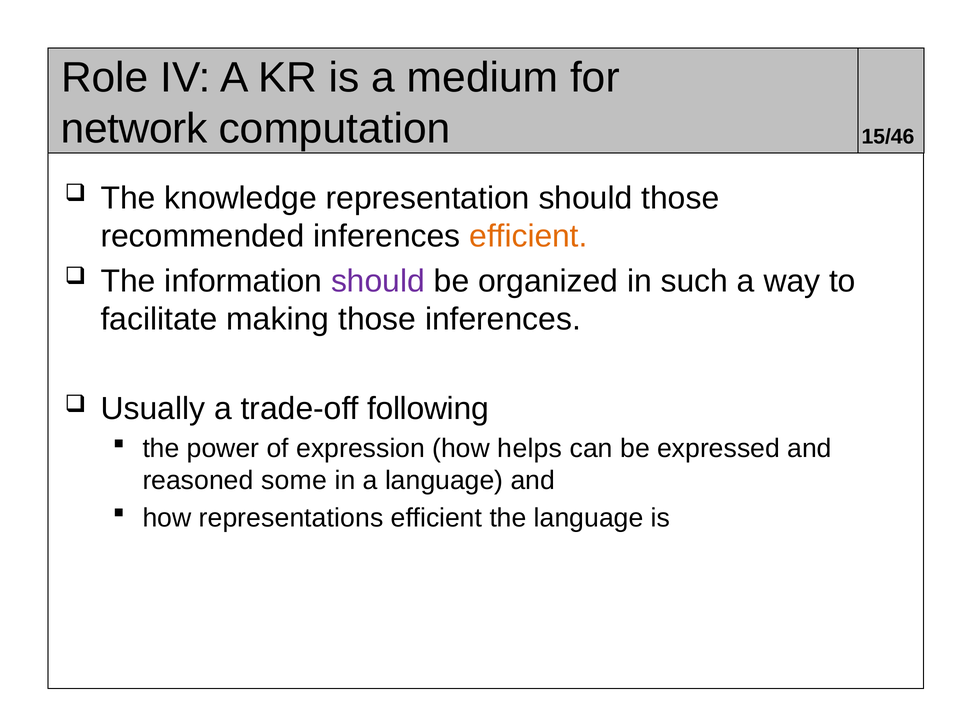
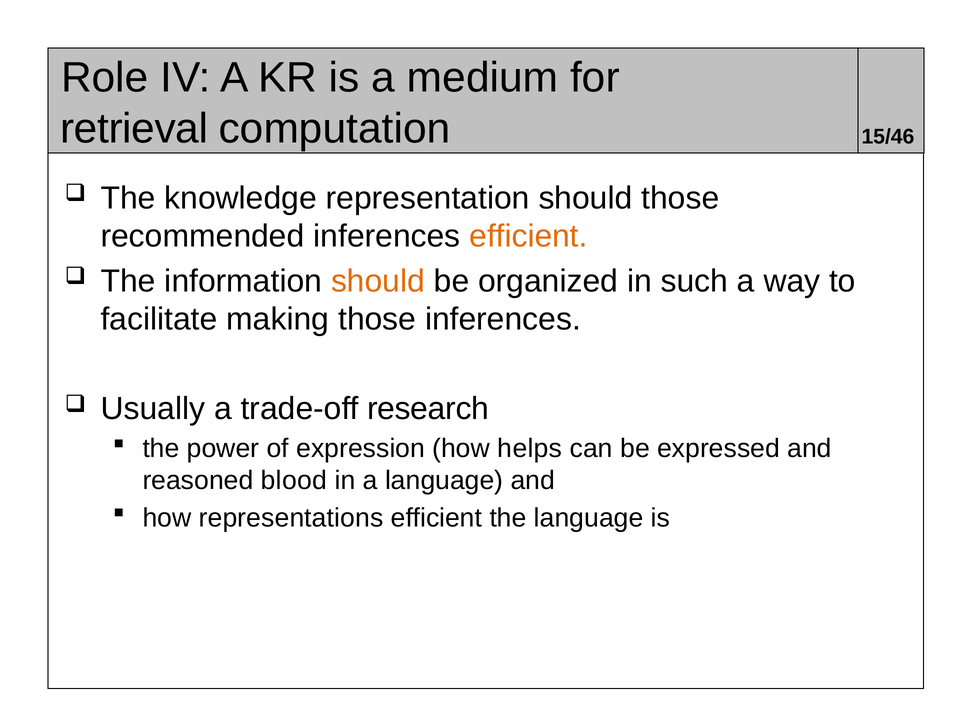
network: network -> retrieval (134, 129)
should colour: purple -> orange (378, 281)
following: following -> research (428, 408)
some: some -> blood (294, 480)
